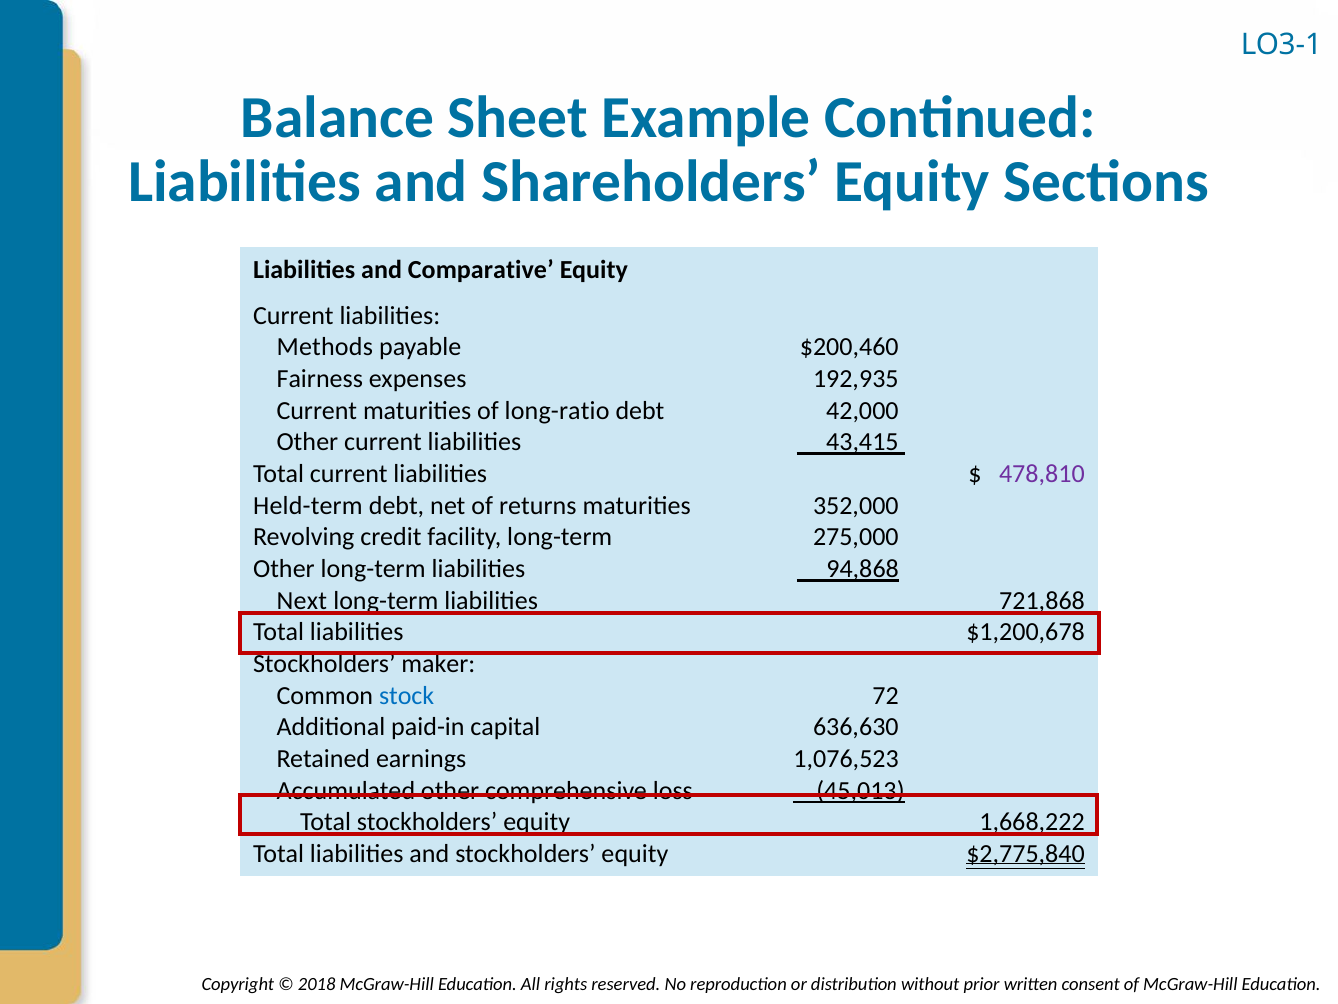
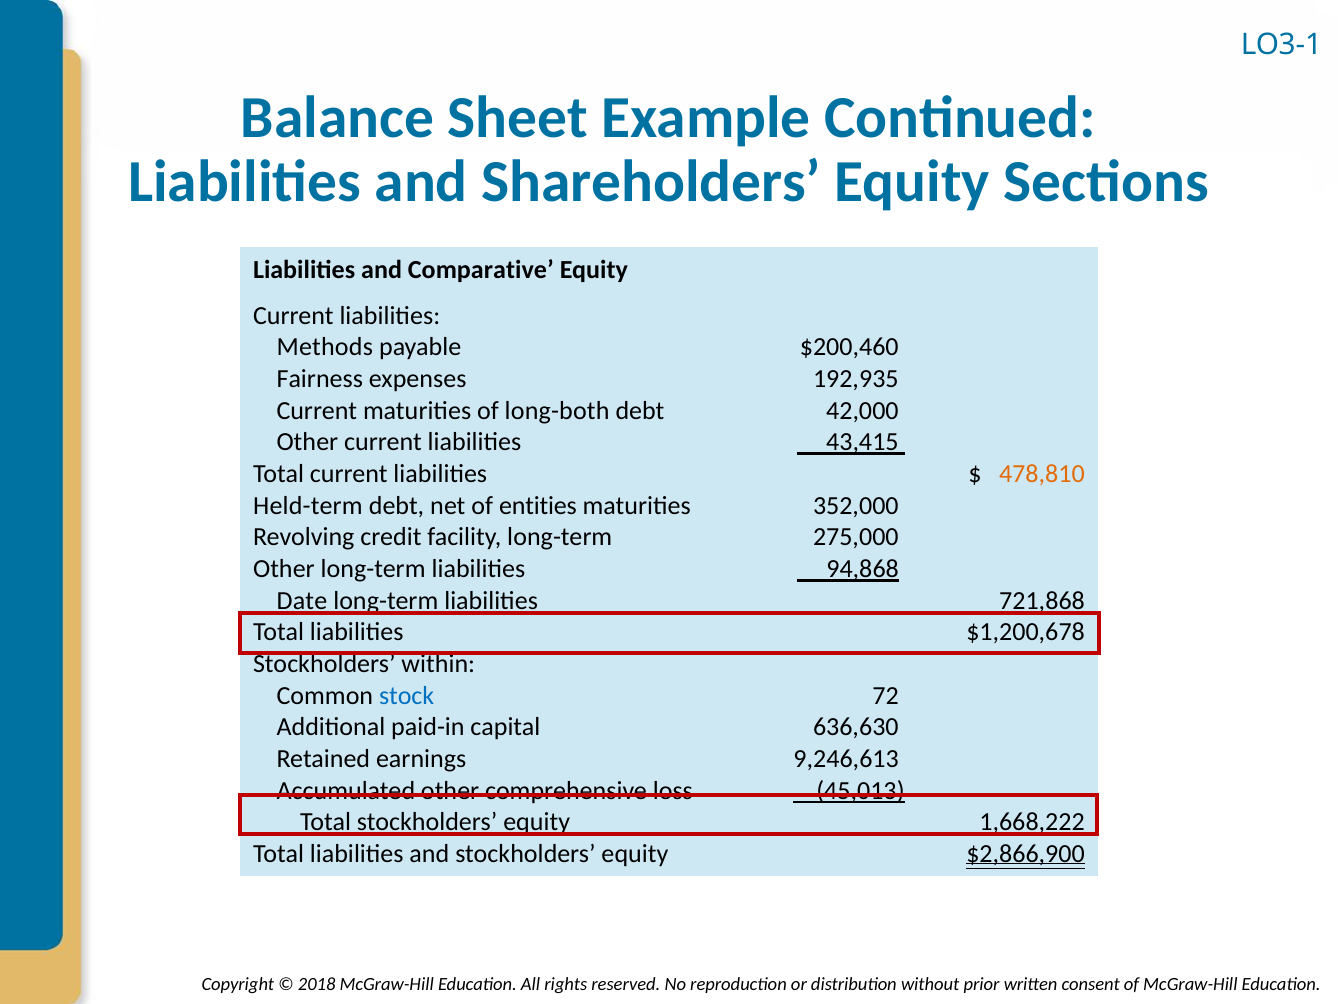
long-ratio: long-ratio -> long-both (557, 410)
478,810 colour: purple -> orange (1042, 474)
returns: returns -> entities (538, 505)
Next: Next -> Date (302, 600)
maker: maker -> within (438, 664)
1,076,523: 1,076,523 -> 9,246,613 (846, 759)
$2,775,840: $2,775,840 -> $2,866,900 (1026, 854)
